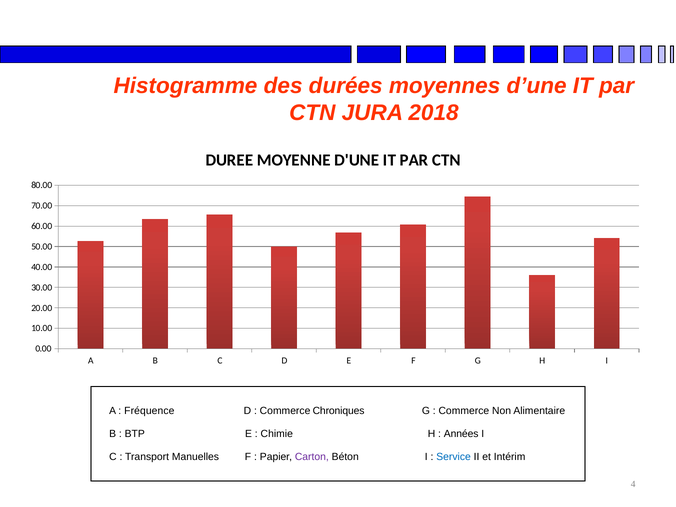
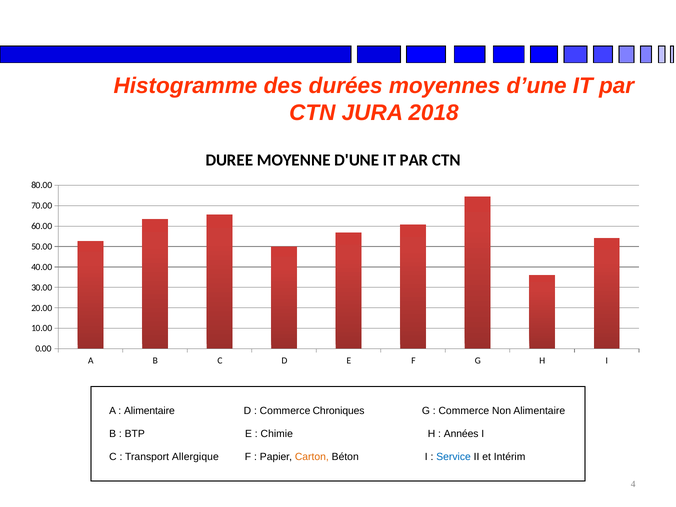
Fréquence: Fréquence -> Alimentaire (149, 411)
Manuelles: Manuelles -> Allergique (195, 457)
Carton colour: purple -> orange (312, 457)
